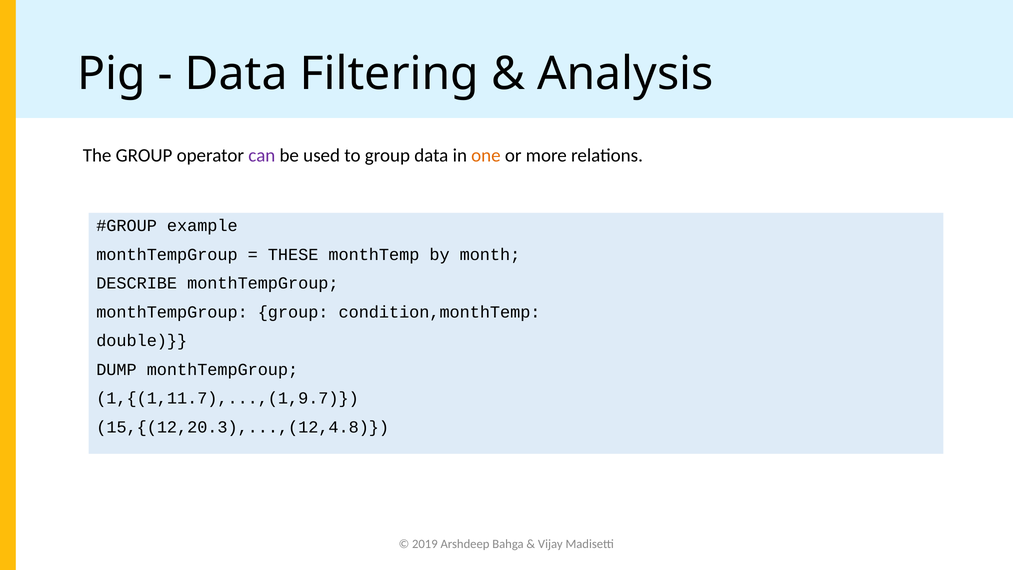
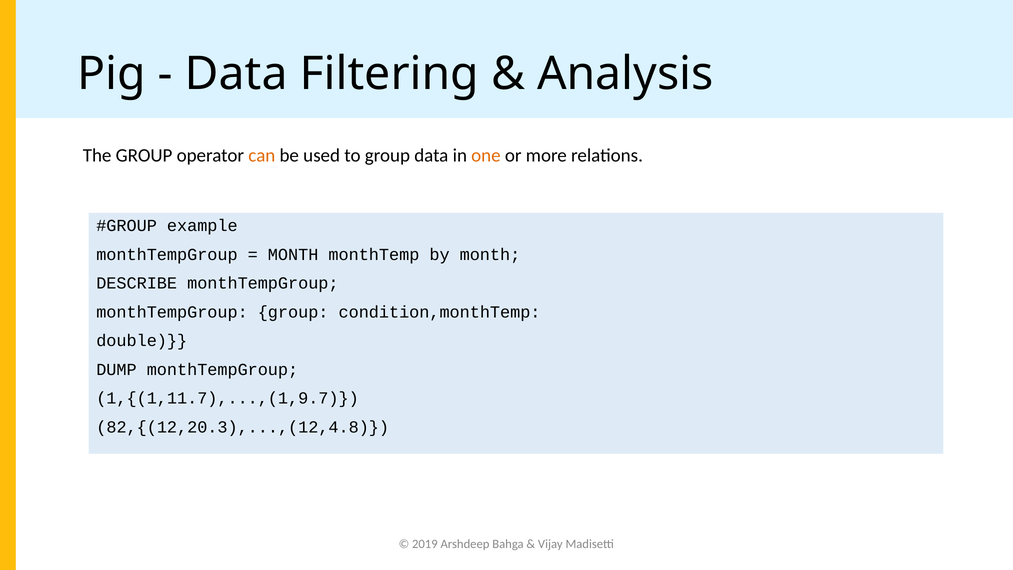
can colour: purple -> orange (262, 155)
THESE: THESE -> MONTH (293, 254)
15,{(12,20.3),...,(12,4.8: 15,{(12,20.3),...,(12,4.8 -> 82,{(12,20.3),...,(12,4.8 (243, 427)
